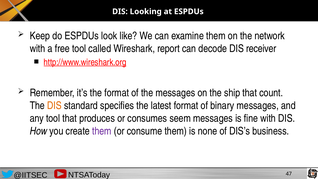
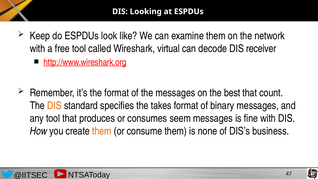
report: report -> virtual (169, 48)
ship: ship -> best (232, 93)
latest: latest -> takes (161, 105)
them colour: purple -> orange (102, 131)
